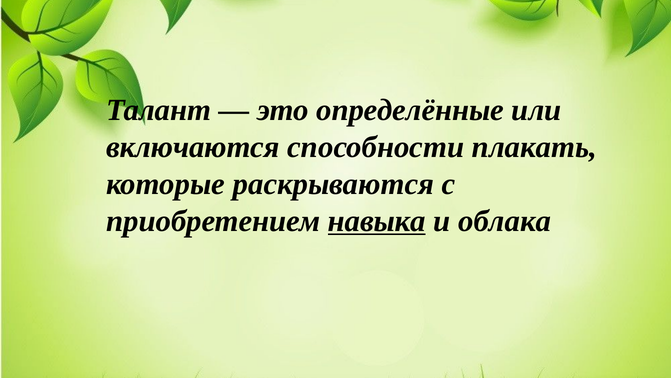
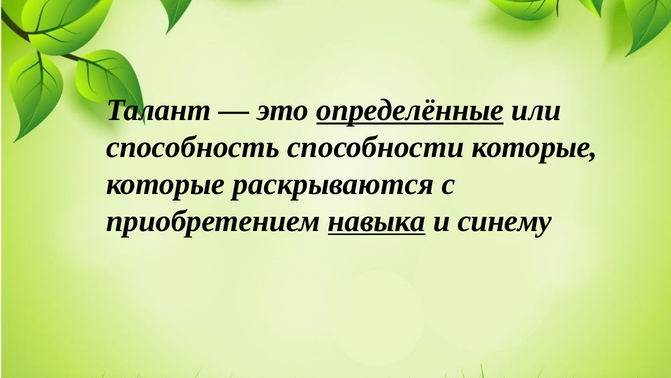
определённые underline: none -> present (410, 110)
включаются: включаются -> способность (193, 147)
способности плакать: плакать -> которые (535, 147)
облака: облака -> синему (505, 221)
